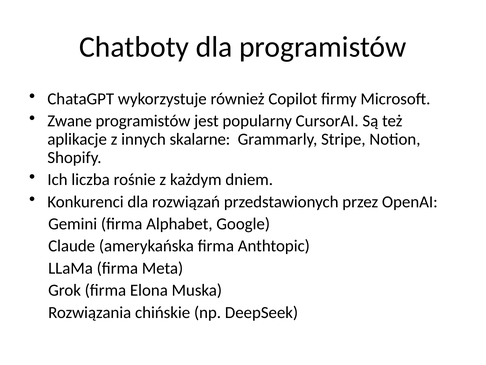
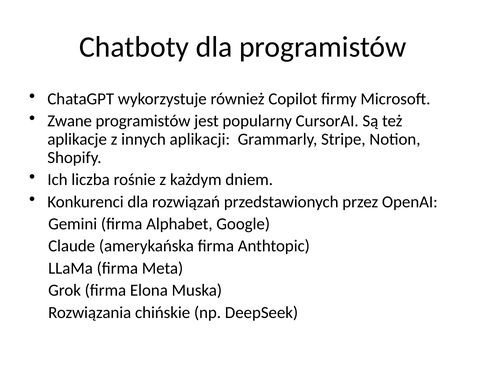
skalarne: skalarne -> aplikacji (200, 139)
